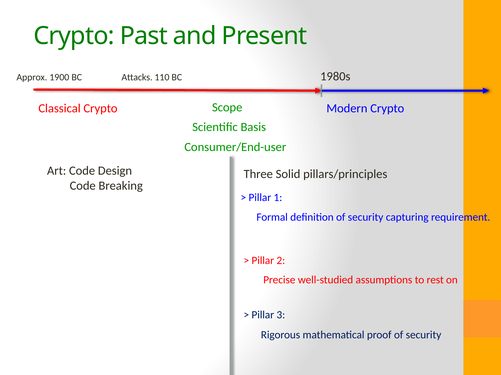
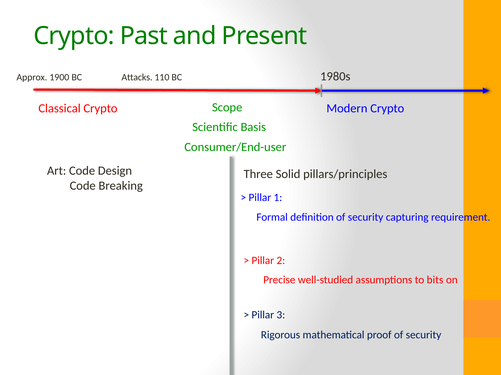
rest: rest -> bits (435, 281)
